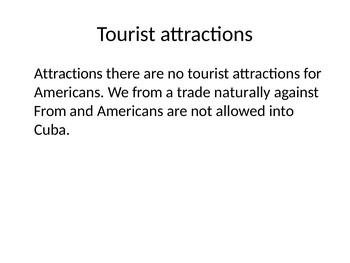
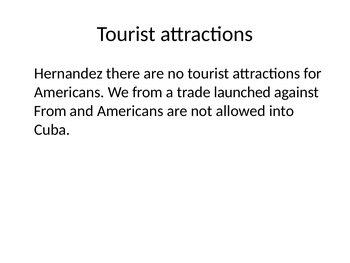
Attractions: Attractions -> Hernandez (68, 73)
naturally: naturally -> launched (242, 92)
